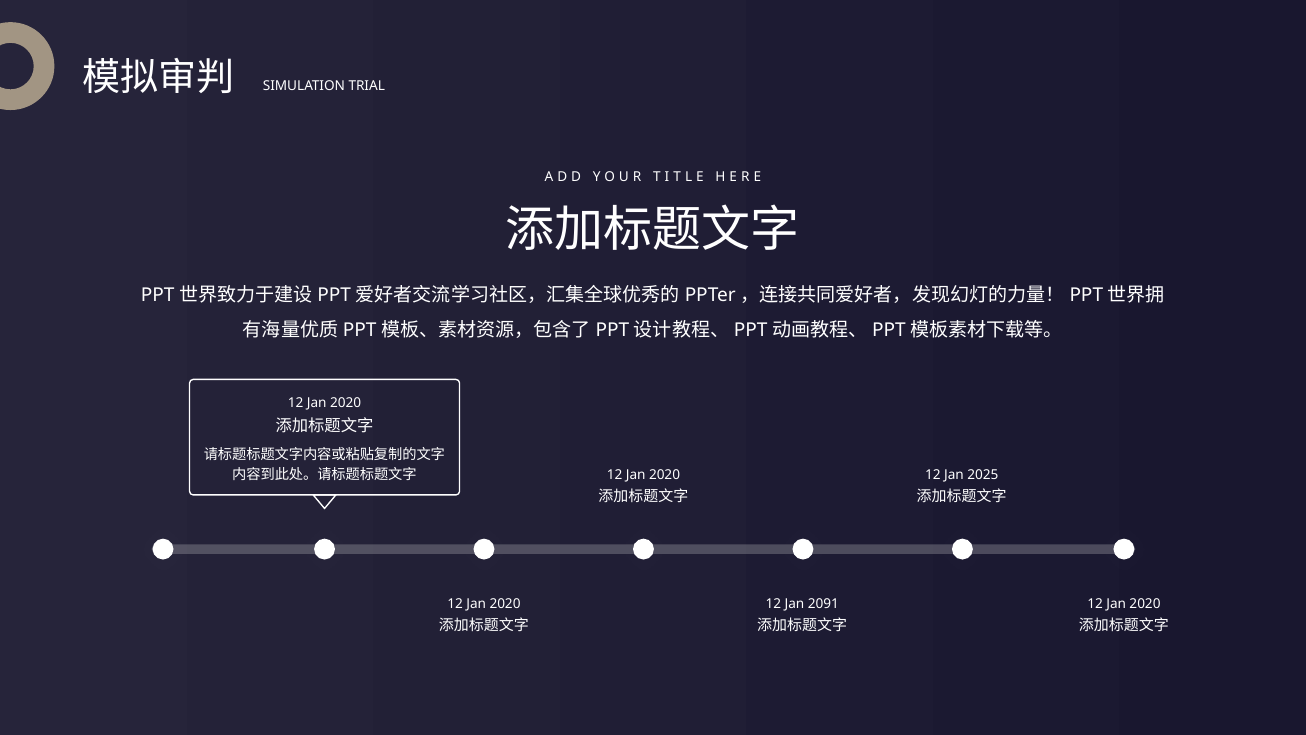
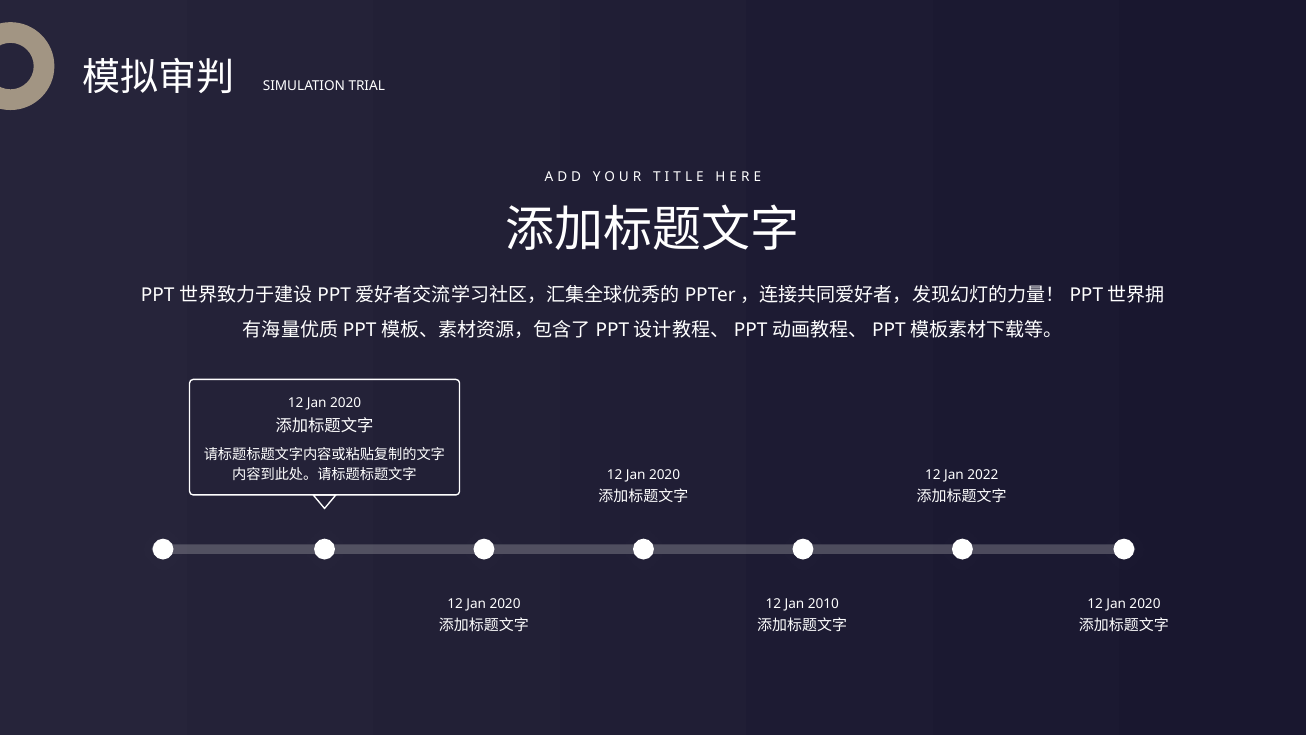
2025: 2025 -> 2022 (983, 475)
2091: 2091 -> 2010 (823, 603)
